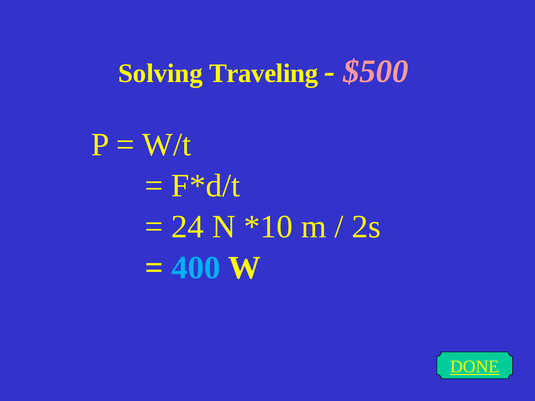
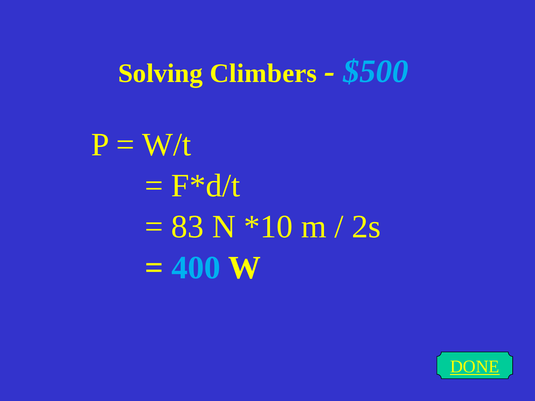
Traveling: Traveling -> Climbers (263, 73)
$500 colour: pink -> light blue (376, 71)
24: 24 -> 83 (188, 227)
